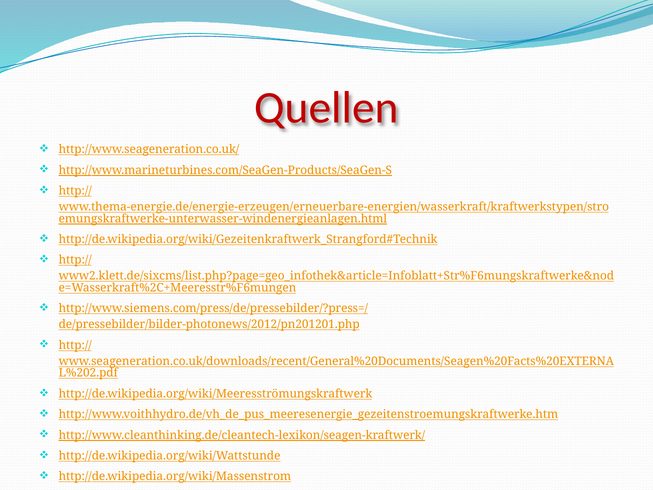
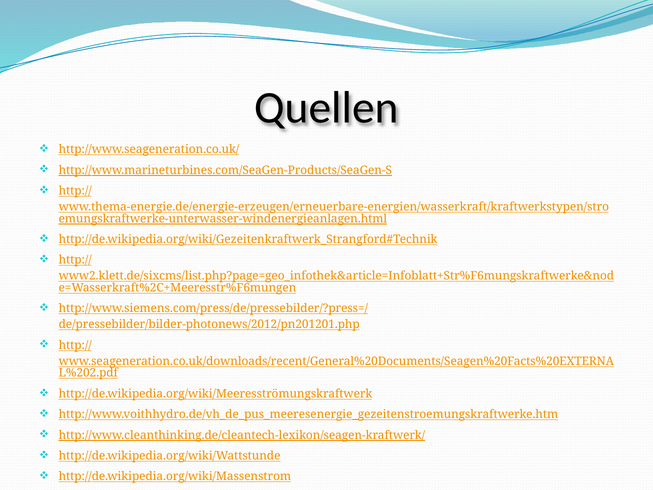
Quellen colour: red -> black (326, 108)
